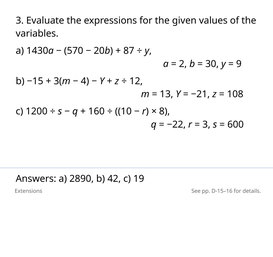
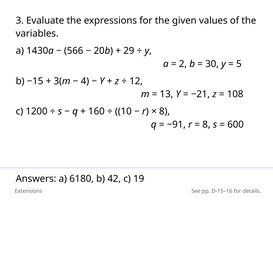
570: 570 -> 566 (74, 51)
87: 87 -> 29 (129, 51)
9: 9 -> 5 (239, 64)
−22: −22 -> −91 (176, 124)
3: 3 -> 8 (206, 124)
2890: 2890 -> 6180 (82, 178)
